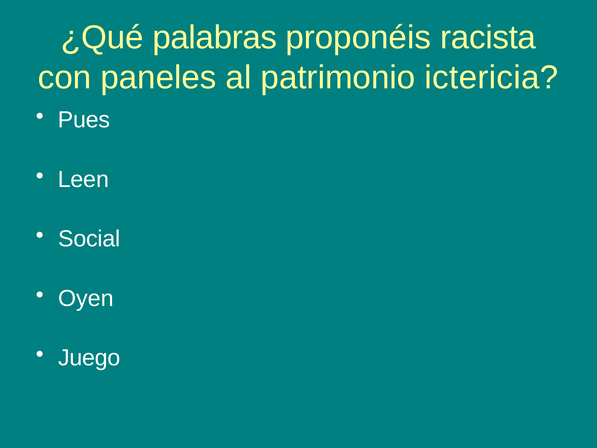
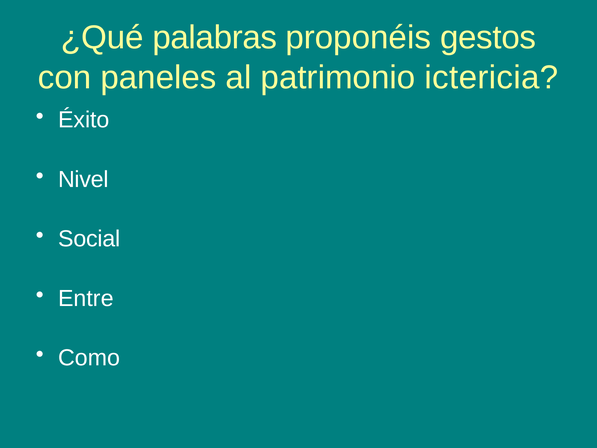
racista: racista -> gestos (488, 38)
Pues: Pues -> Éxito (84, 120)
Leen: Leen -> Nivel (83, 179)
Oyen: Oyen -> Entre (86, 298)
Juego: Juego -> Como (89, 358)
